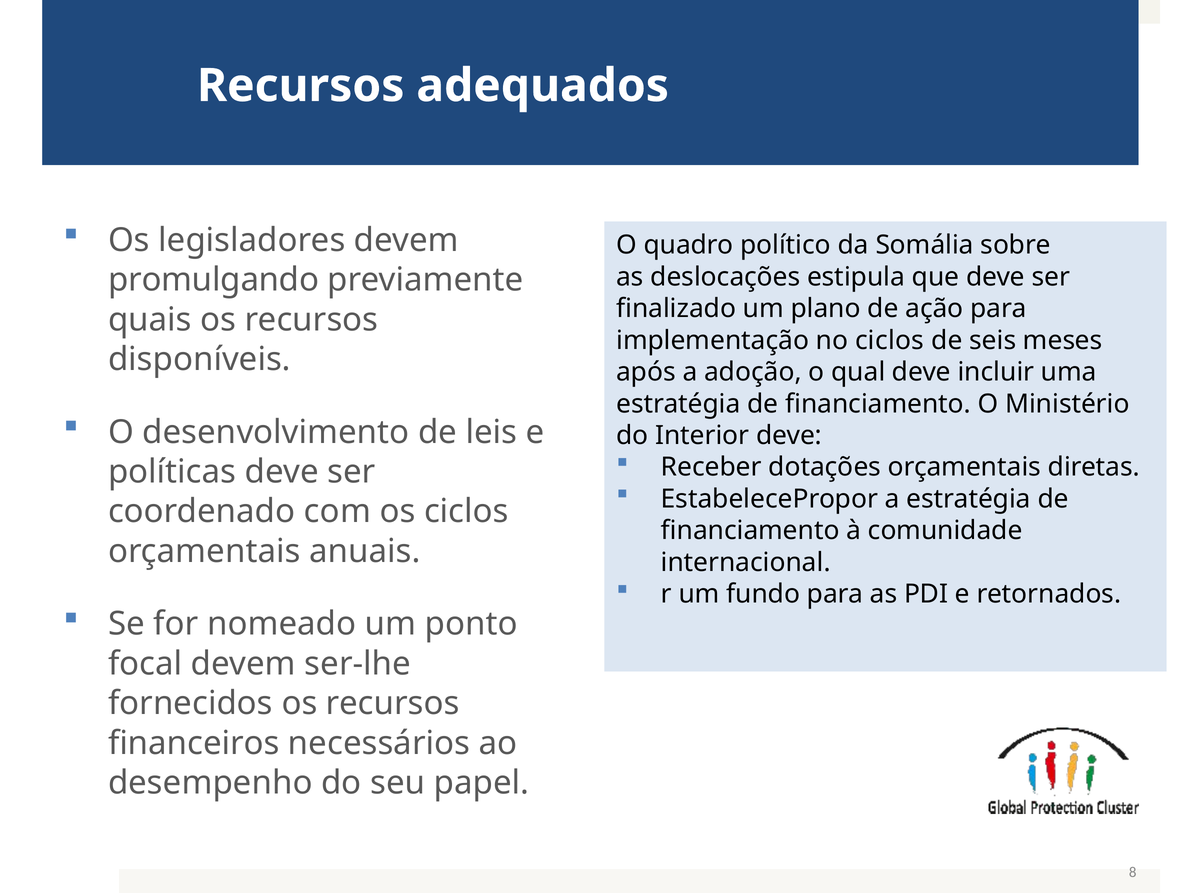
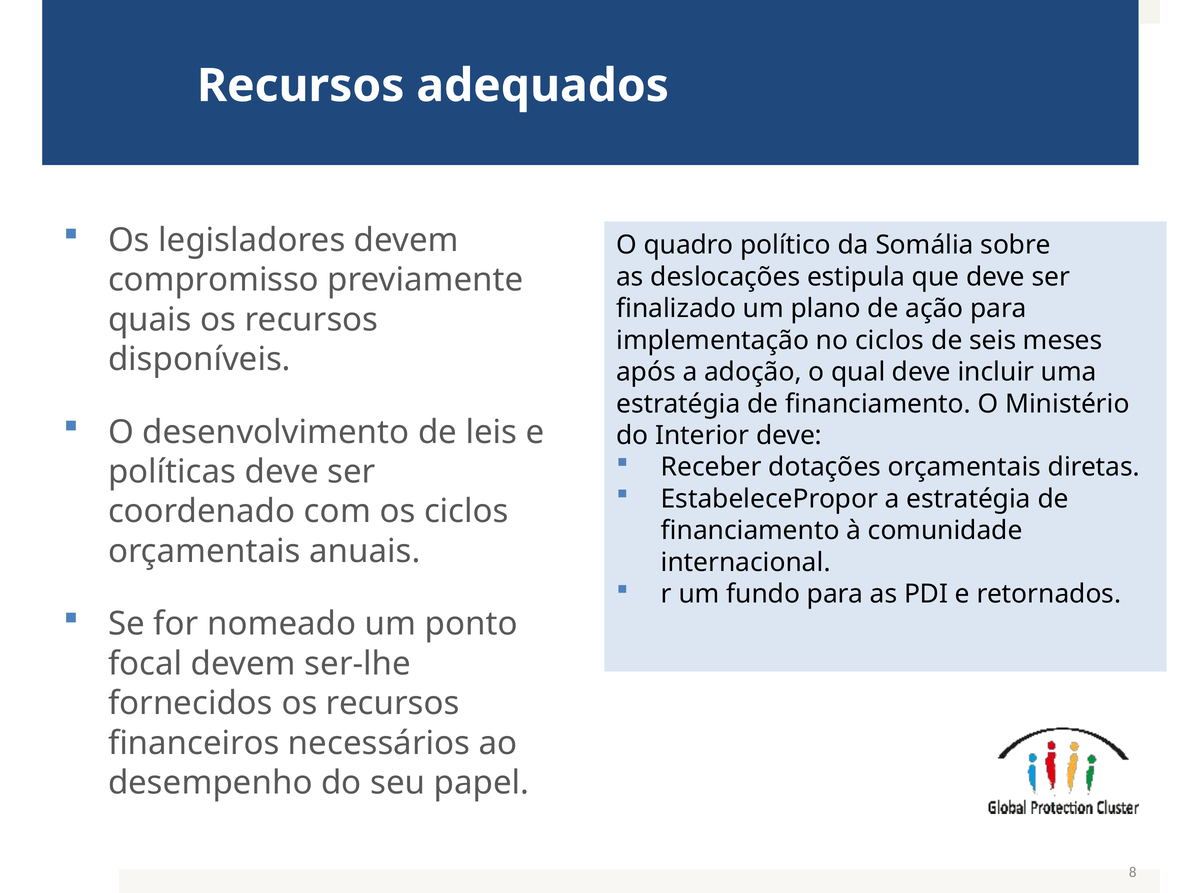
promulgando: promulgando -> compromisso (213, 280)
